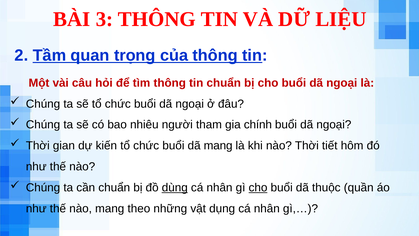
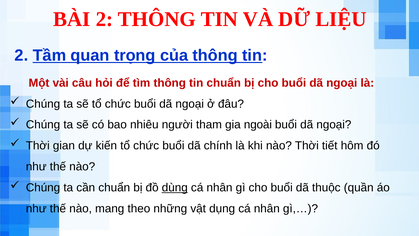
BÀI 3: 3 -> 2 (104, 19)
chính: chính -> ngoài (258, 125)
dã mang: mang -> chính (218, 146)
cho underline: present -> none (258, 187)
